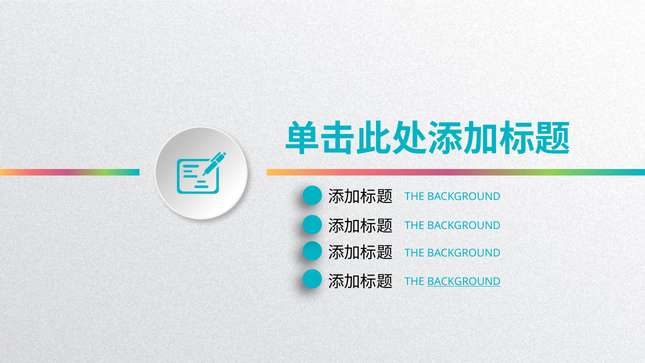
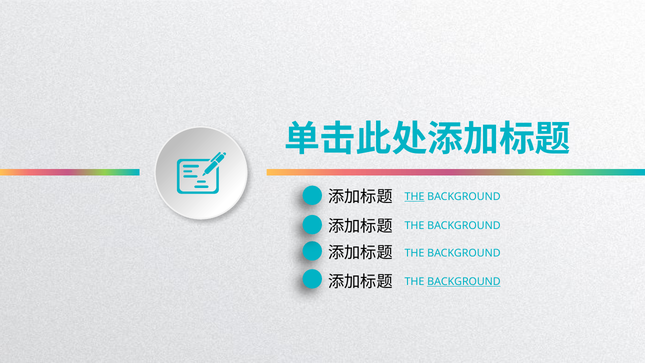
THE underline: none -> present (415, 196)
